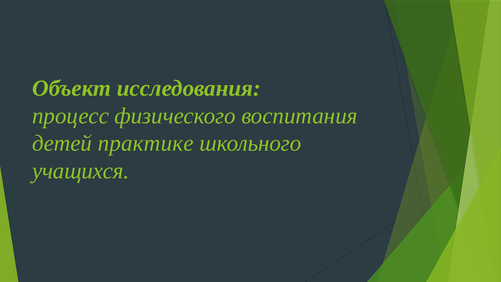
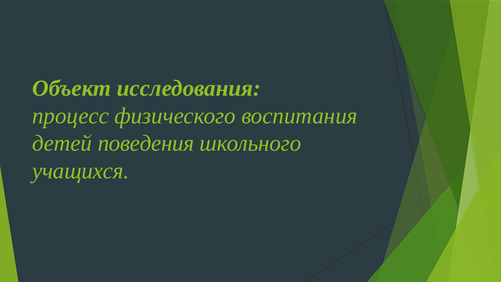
практике: практике -> поведения (146, 143)
